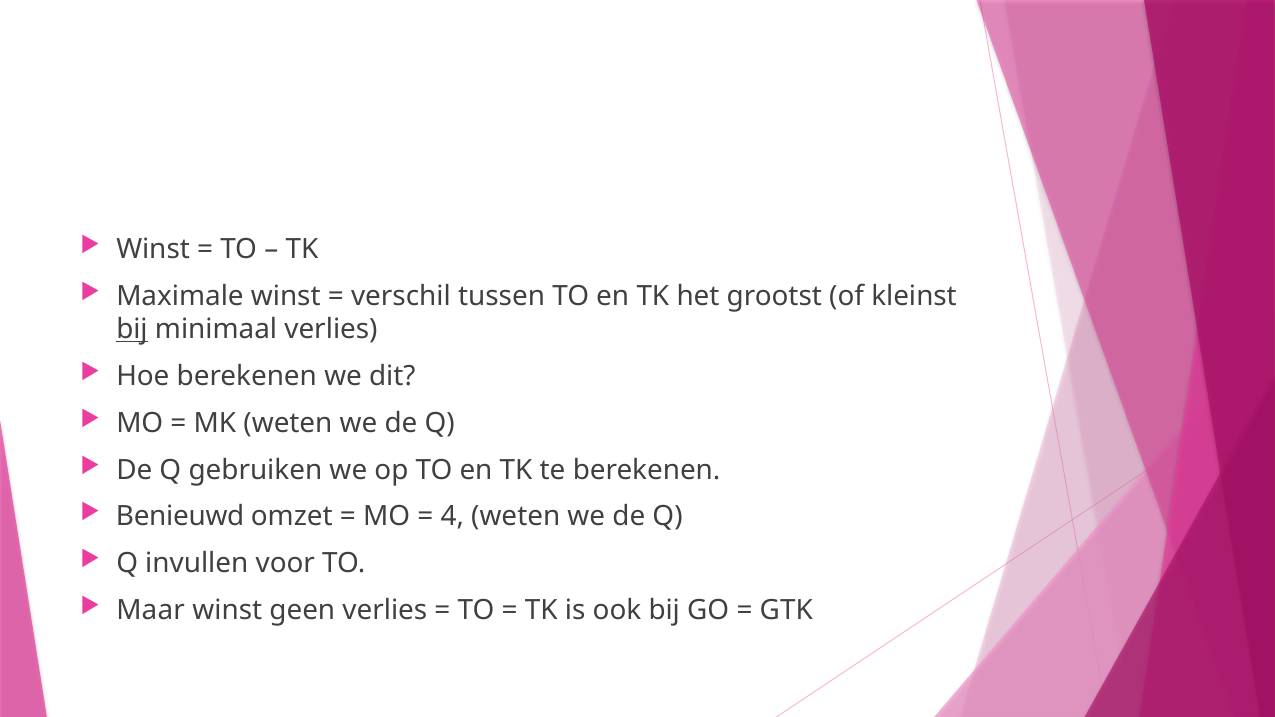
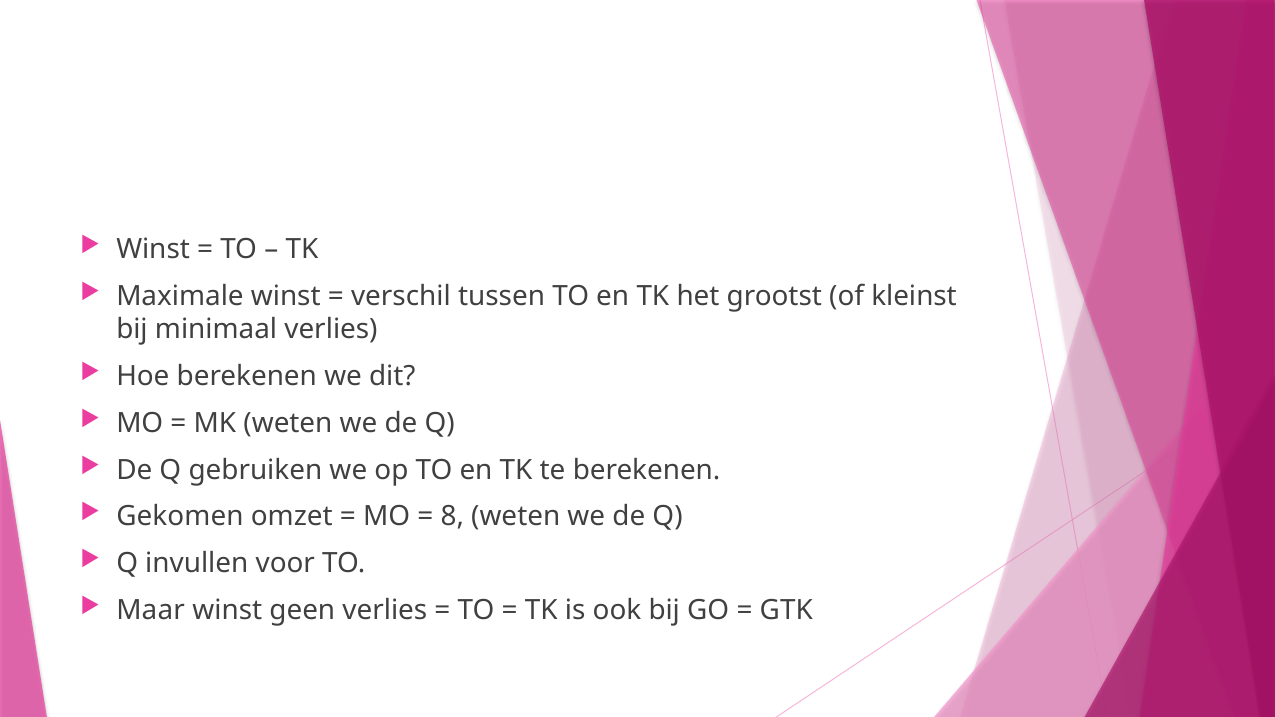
bij underline: present -> none (132, 330)
Benieuwd: Benieuwd -> Gekomen (180, 517)
4: 4 -> 8 (452, 517)
